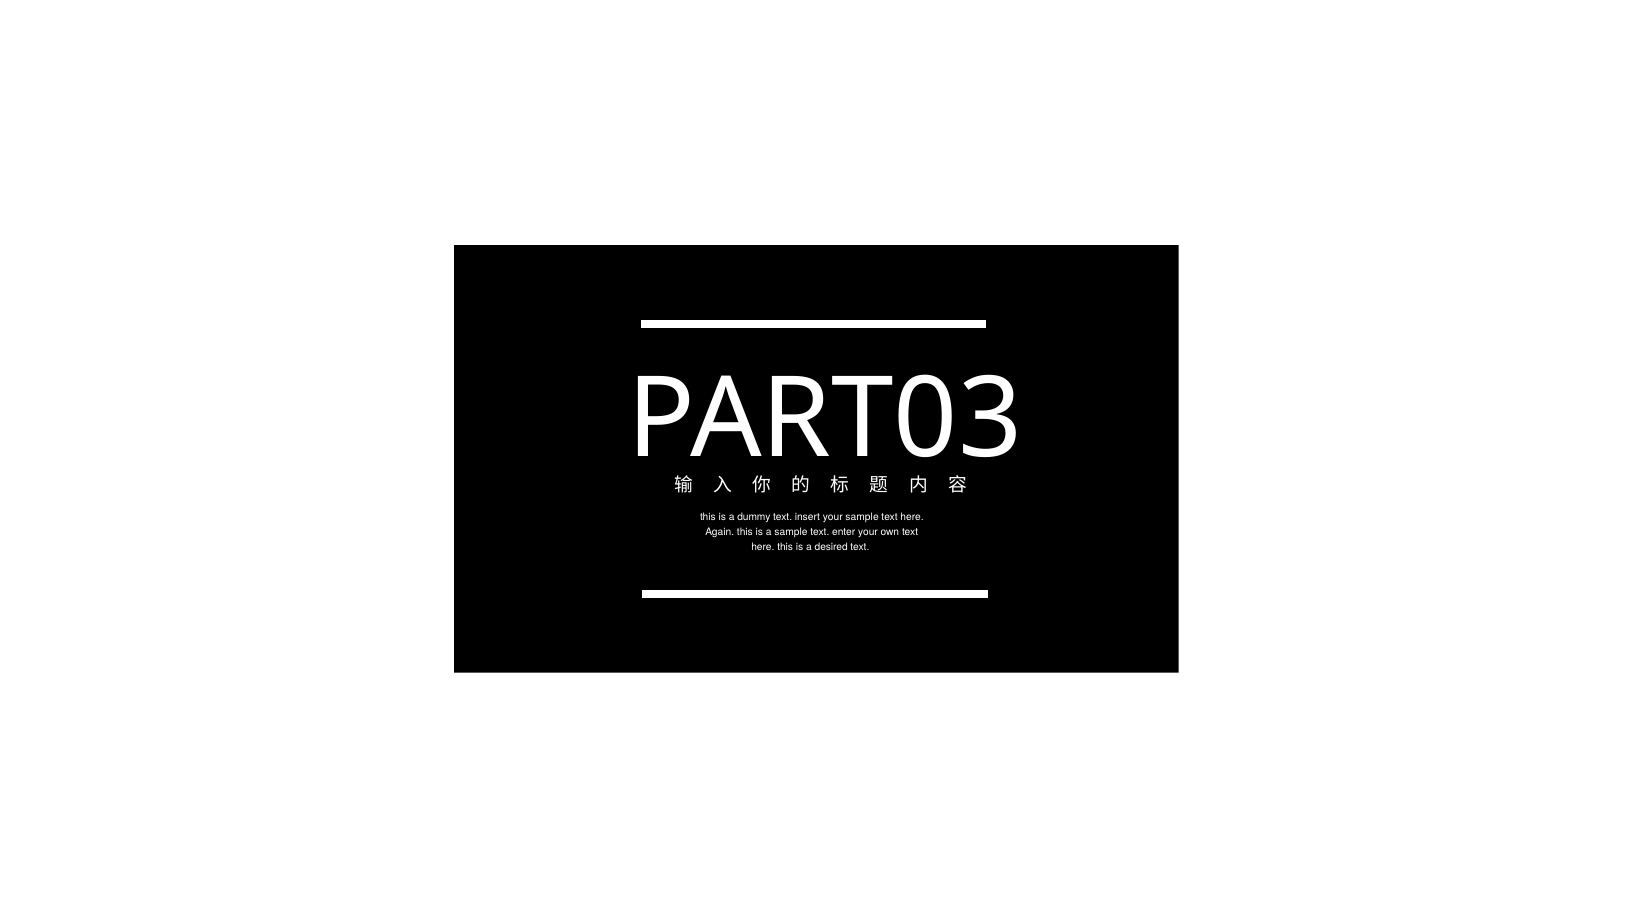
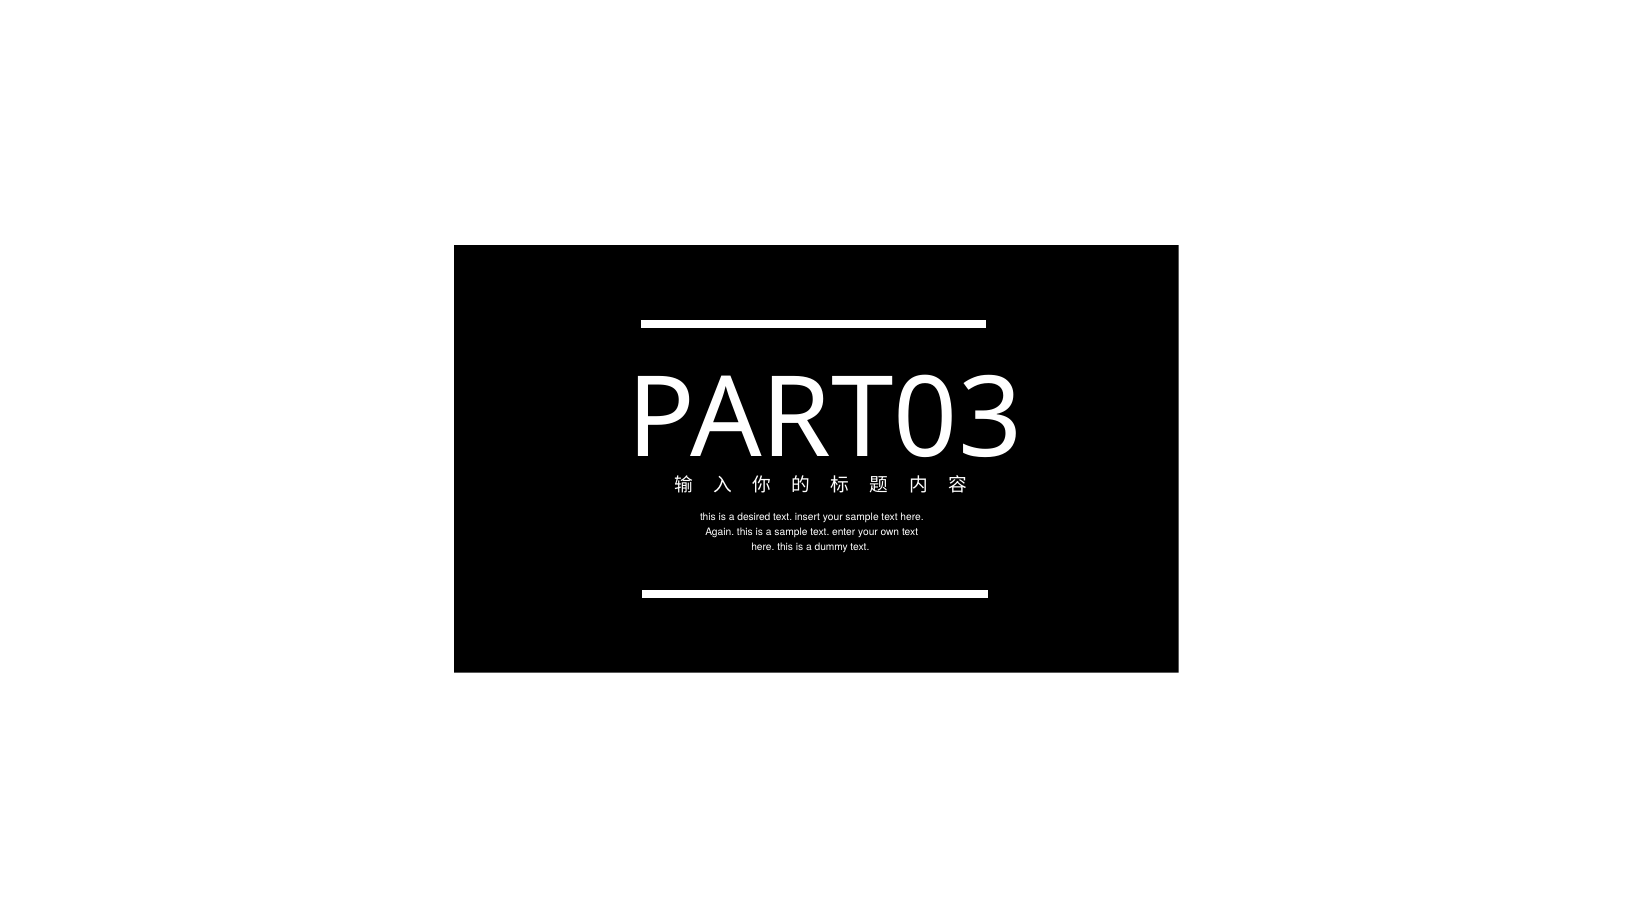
dummy: dummy -> desired (754, 517)
desired: desired -> dummy (831, 548)
